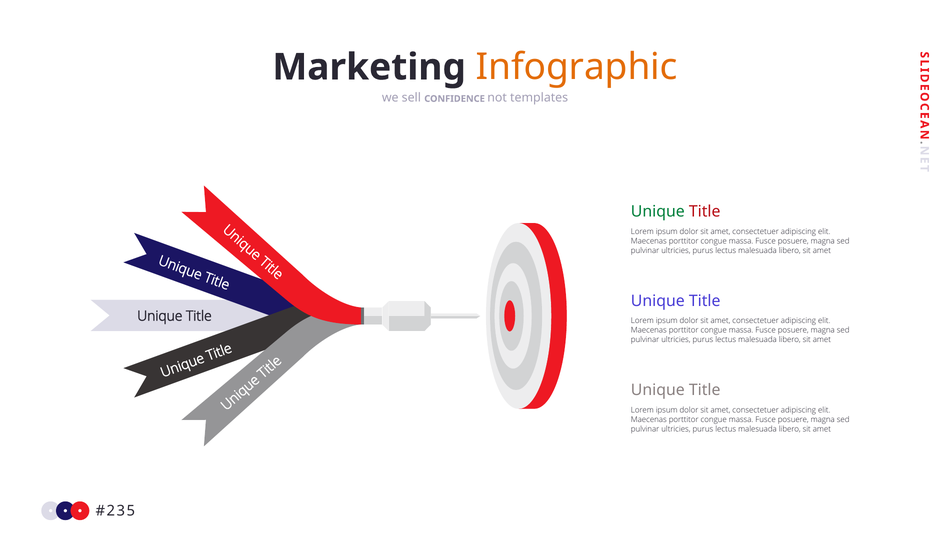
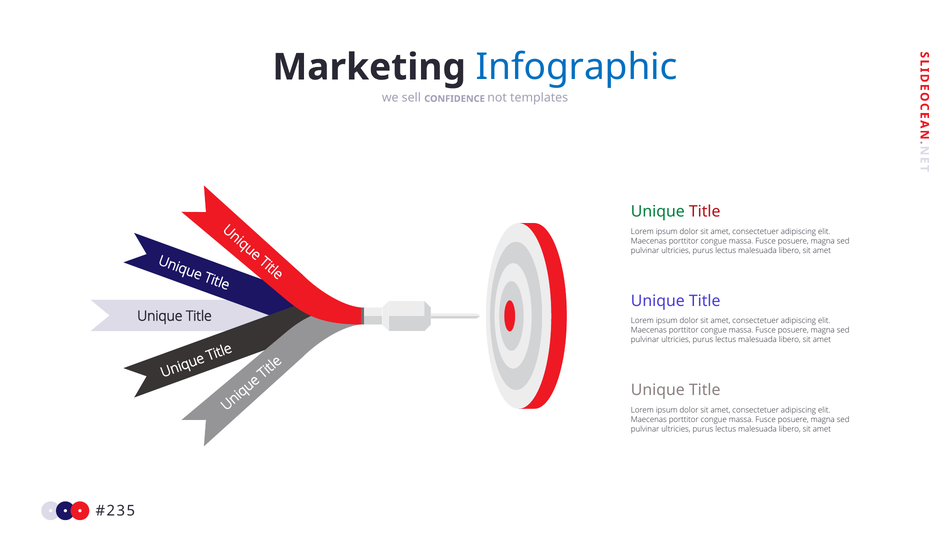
Infographic colour: orange -> blue (577, 67)
